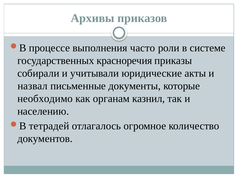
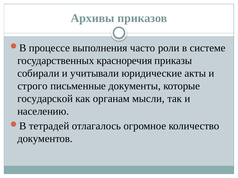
назвал: назвал -> строго (33, 86)
необходимо: необходимо -> государской (45, 99)
казнил: казнил -> мысли (148, 99)
